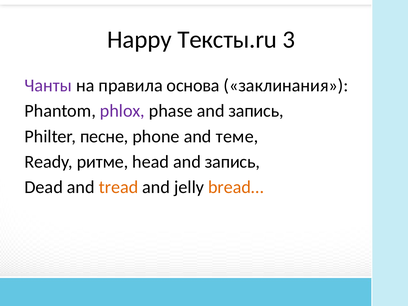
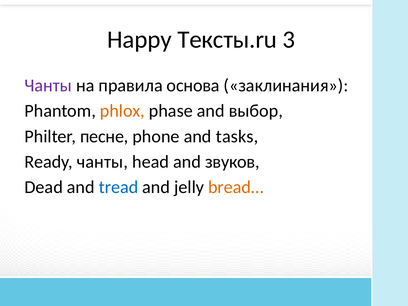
phlox colour: purple -> orange (122, 111)
phase and запись: запись -> выбор (256, 111)
теме: теме -> tasks (237, 136)
Ready ритме: ритме -> чанты (102, 162)
head and запись: запись -> звуков (232, 162)
tread colour: orange -> blue (119, 187)
